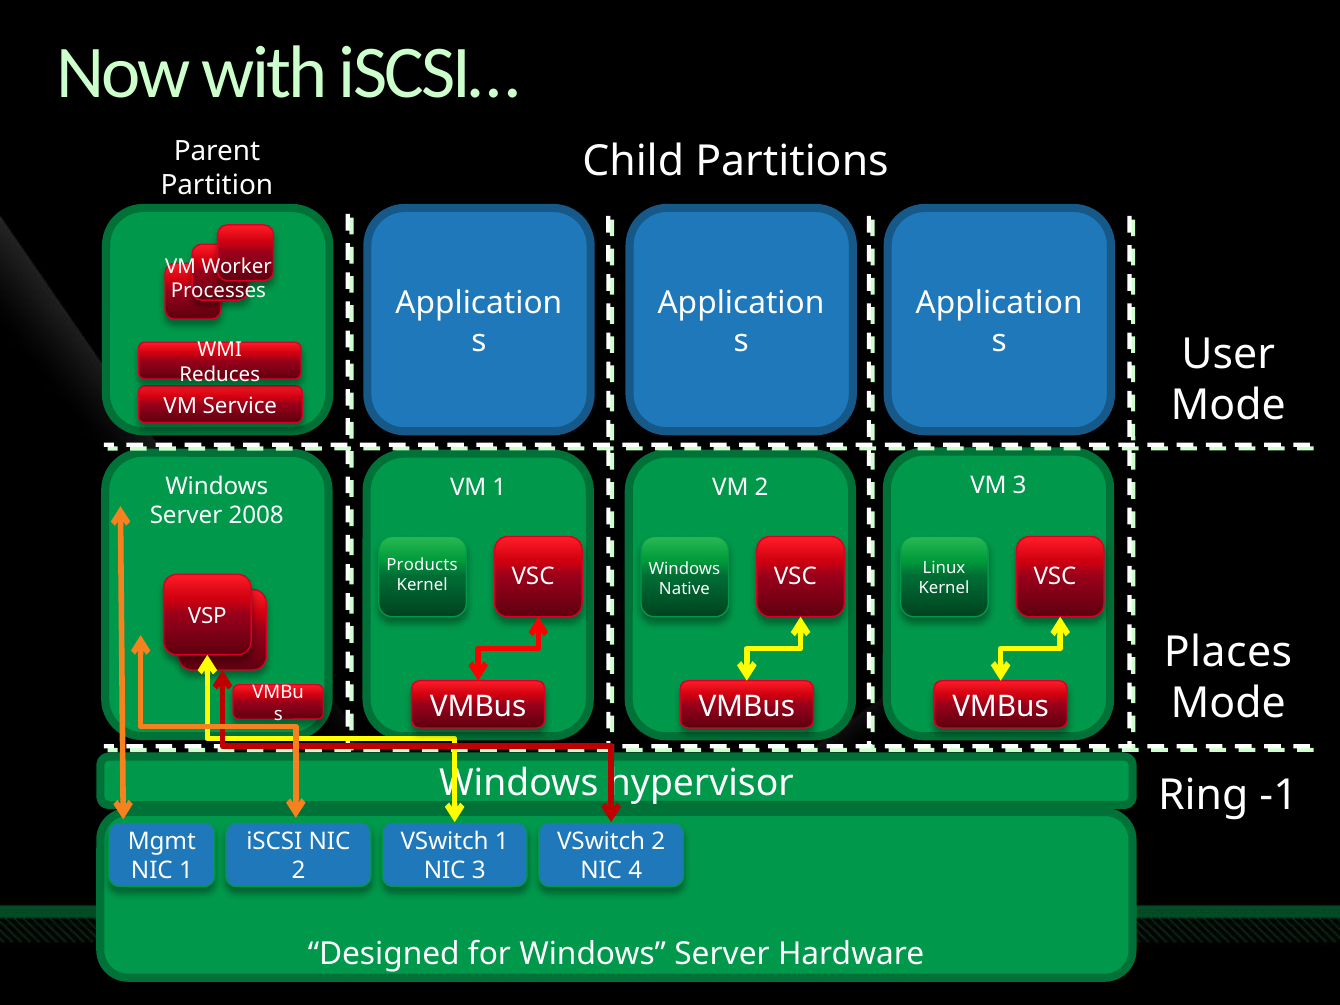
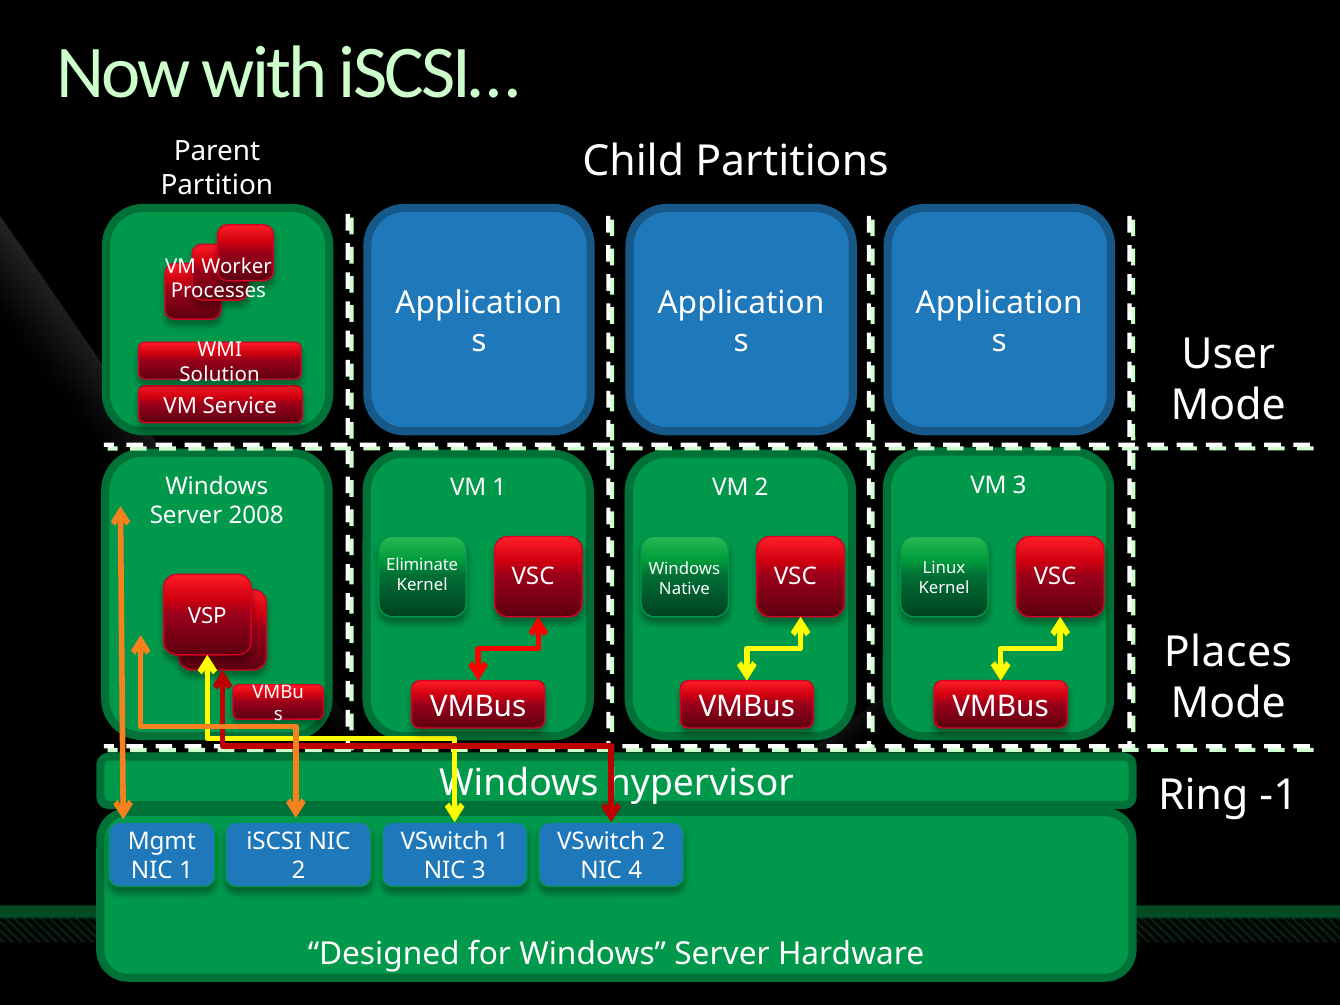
Reduces: Reduces -> Solution (220, 374)
Products: Products -> Eliminate (422, 565)
